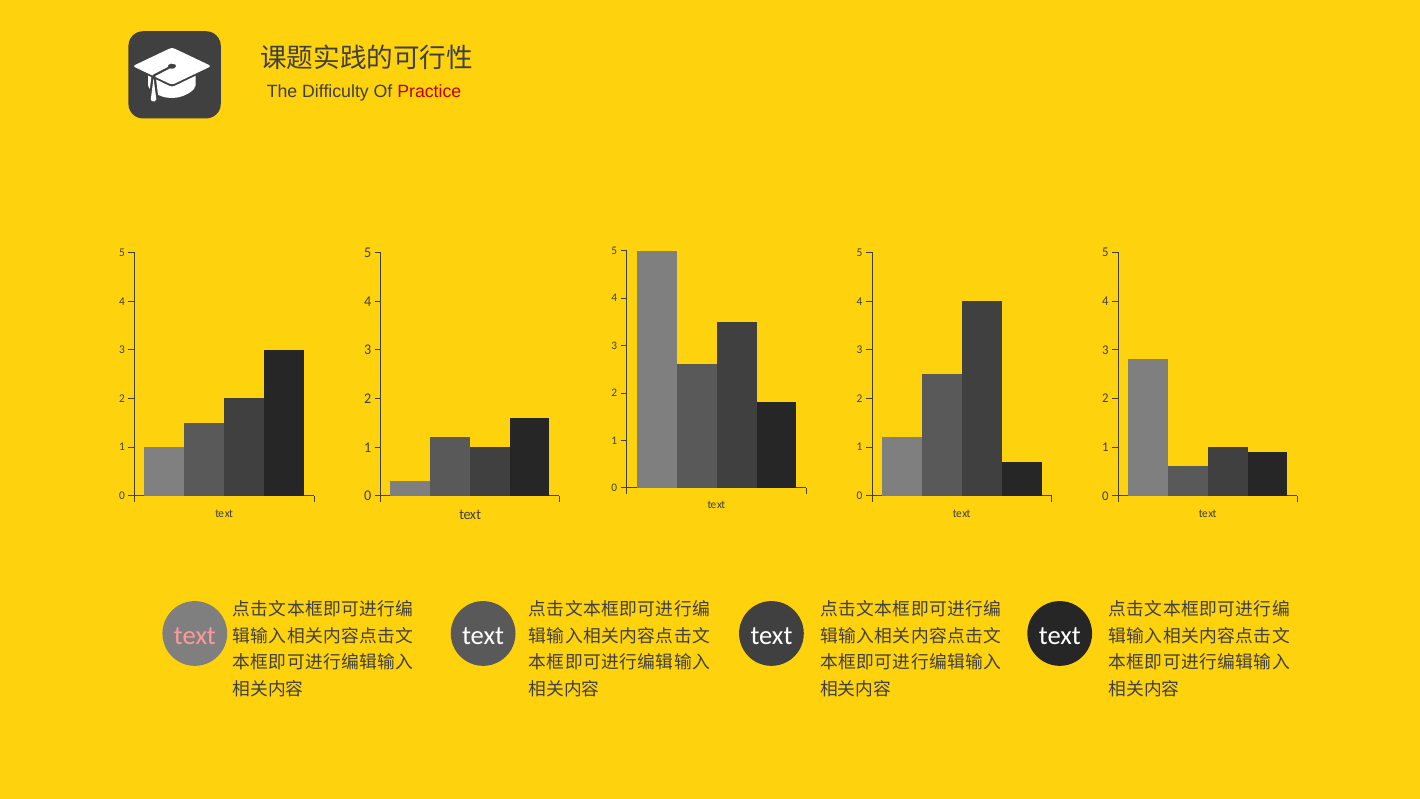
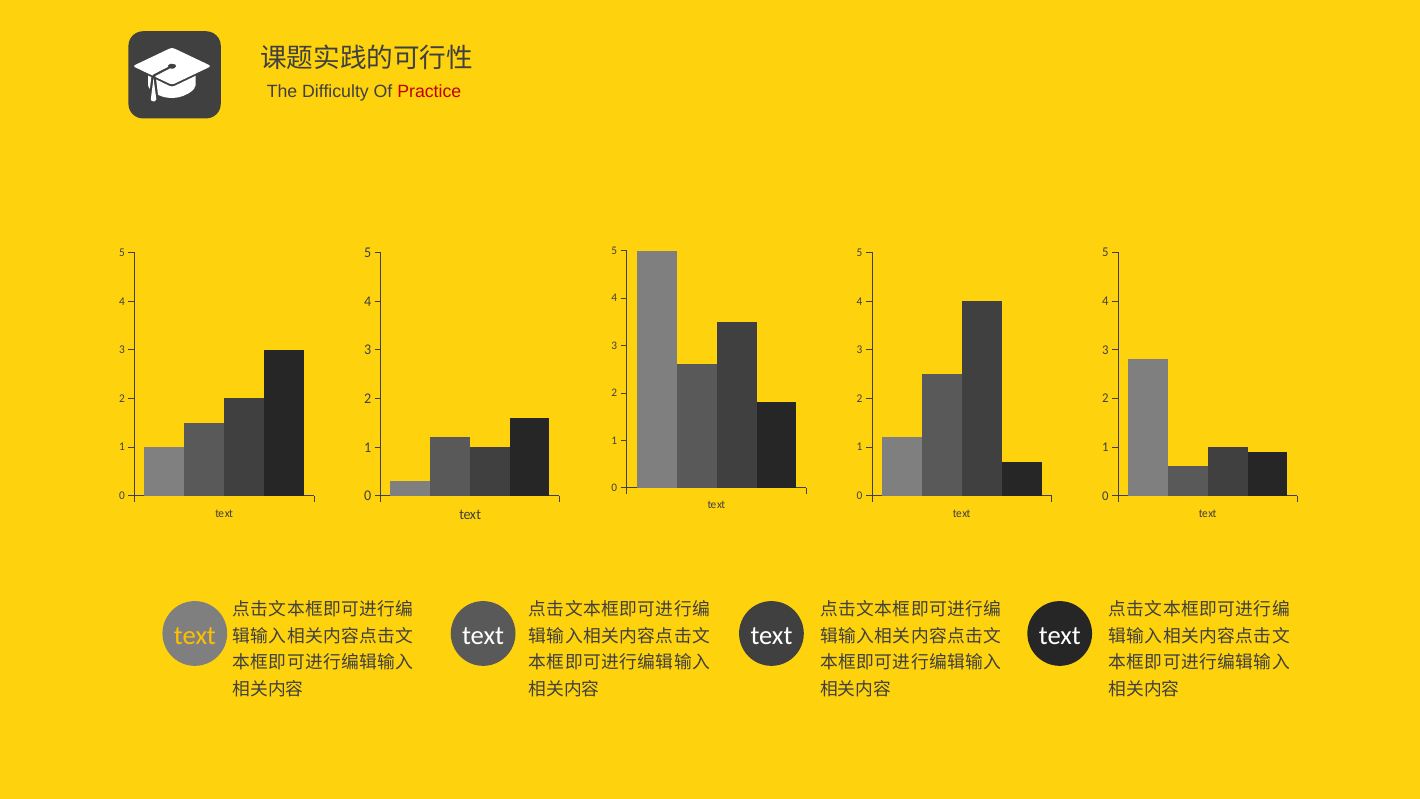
text colour: pink -> yellow (195, 635)
